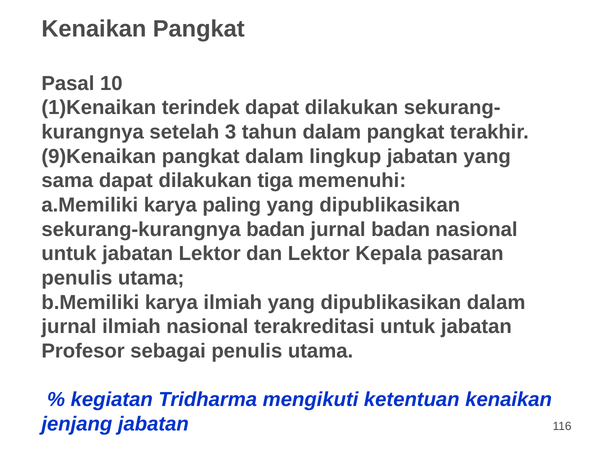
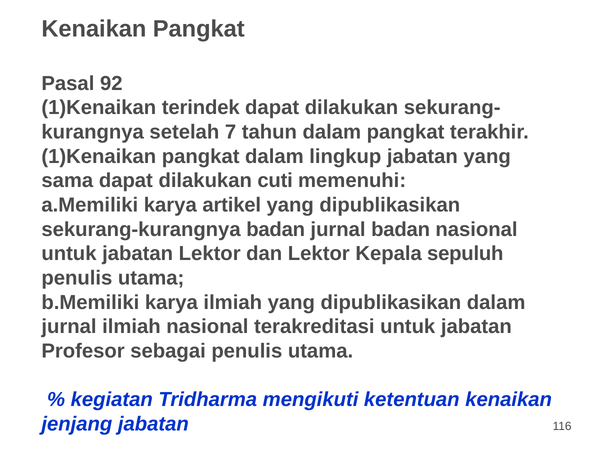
10: 10 -> 92 (111, 83)
3: 3 -> 7 (231, 132)
9)Kenaikan: 9)Kenaikan -> 1)Kenaikan (99, 156)
tiga: tiga -> cuti (275, 181)
paling: paling -> artikel (232, 205)
pasaran: pasaran -> sepuluh (465, 254)
